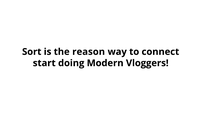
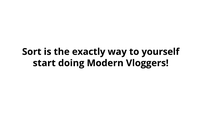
reason: reason -> exactly (89, 52)
connect: connect -> yourself (160, 52)
